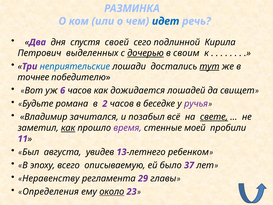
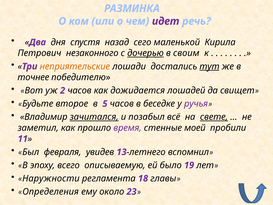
идет colour: blue -> purple (166, 21)
своей: своей -> назад (117, 42)
подлинной: подлинной -> маленькой (177, 42)
выделенных: выделенных -> незаконного (92, 53)
неприятельские colour: blue -> orange (75, 66)
6: 6 -> 2 (63, 90)
романа: романа -> второе (72, 104)
2: 2 -> 5 (105, 104)
зачитался underline: none -> present (94, 117)
как underline: present -> none (68, 128)
августа: августа -> февраля (63, 152)
ребенком: ребенком -> вспомнил (188, 152)
37: 37 -> 19 (189, 165)
Неравенству: Неравенству -> Наружности (51, 178)
29: 29 -> 18 (143, 178)
около underline: present -> none (112, 191)
